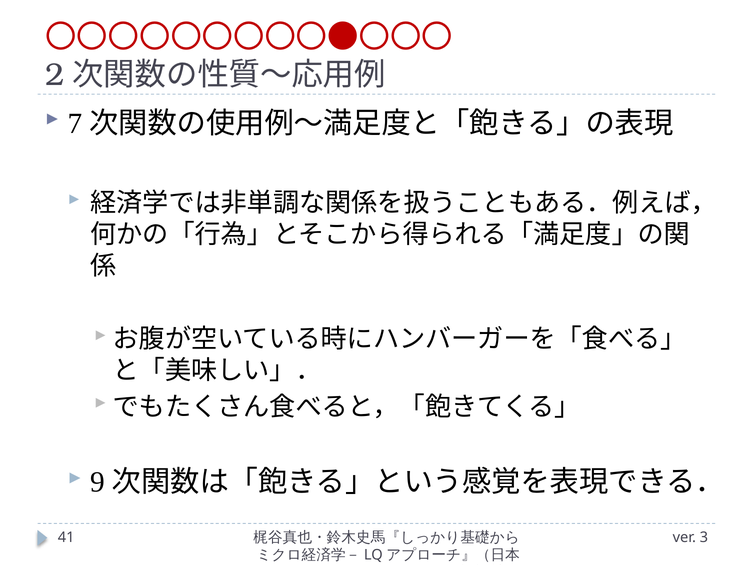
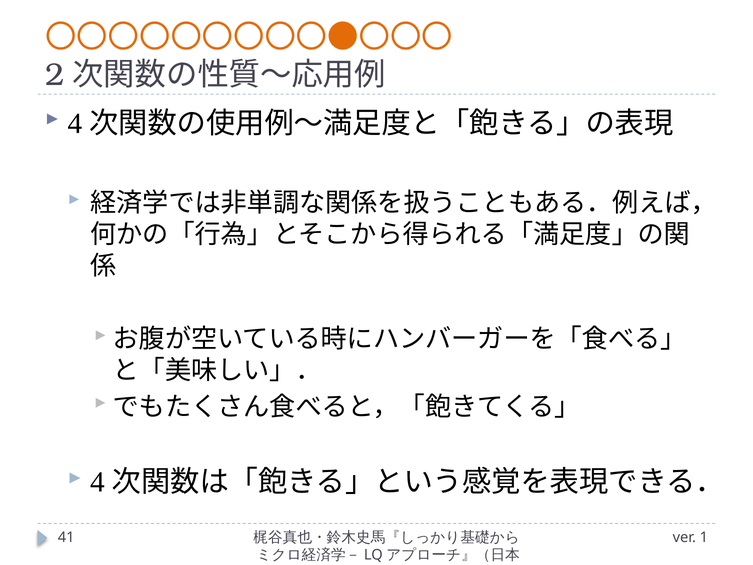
〇〇〇〇〇〇〇〇〇●〇〇〇 colour: red -> orange (249, 37)
7: 7 -> 4 (75, 124)
9: 9 -> 4 (98, 482)
3: 3 -> 1 (704, 537)
